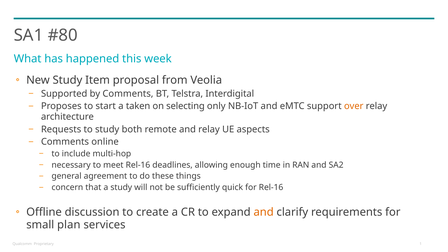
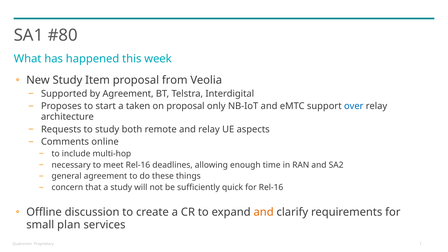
by Comments: Comments -> Agreement (128, 94)
on selecting: selecting -> proposal (185, 106)
over colour: orange -> blue (354, 106)
